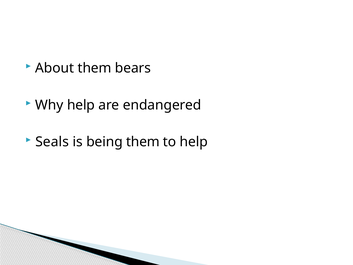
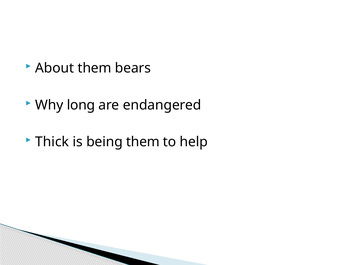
Why help: help -> long (81, 105)
Seals: Seals -> Thick (52, 142)
